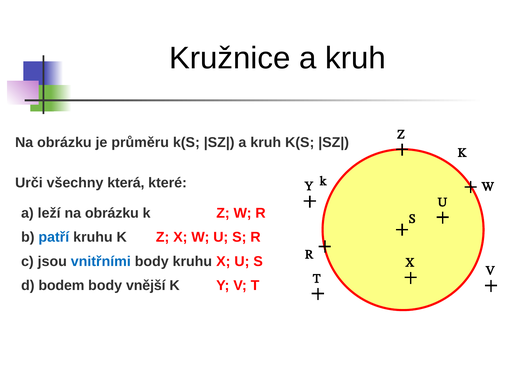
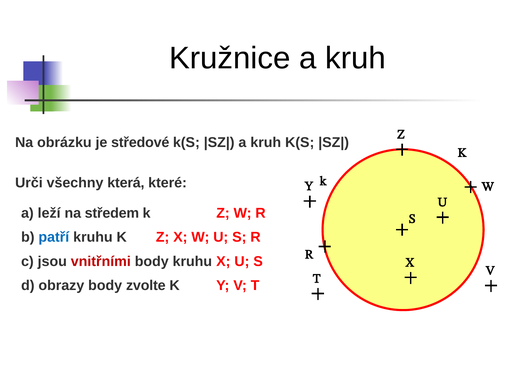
průměru: průměru -> středové (140, 142)
leží na obrázku: obrázku -> středem (112, 213)
vnitřními colour: blue -> red (101, 261)
bodem: bodem -> obrazy (61, 286)
vnější: vnější -> zvolte (146, 286)
